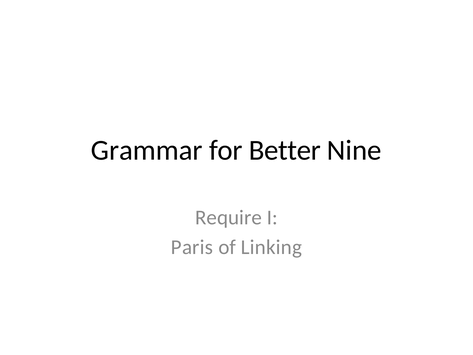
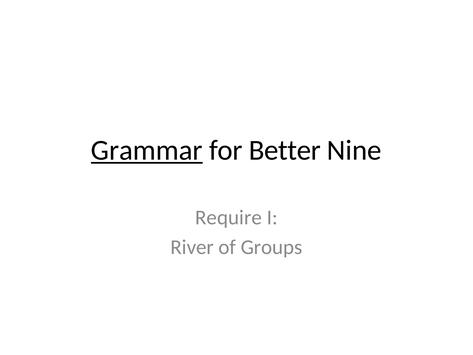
Grammar underline: none -> present (147, 150)
Paris: Paris -> River (192, 247)
Linking: Linking -> Groups (271, 247)
